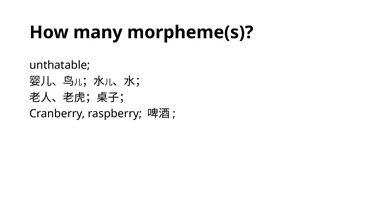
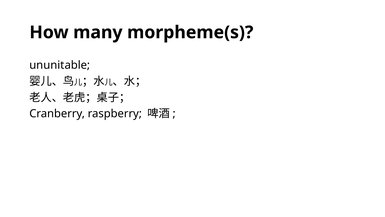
that: that -> unit (54, 65)
